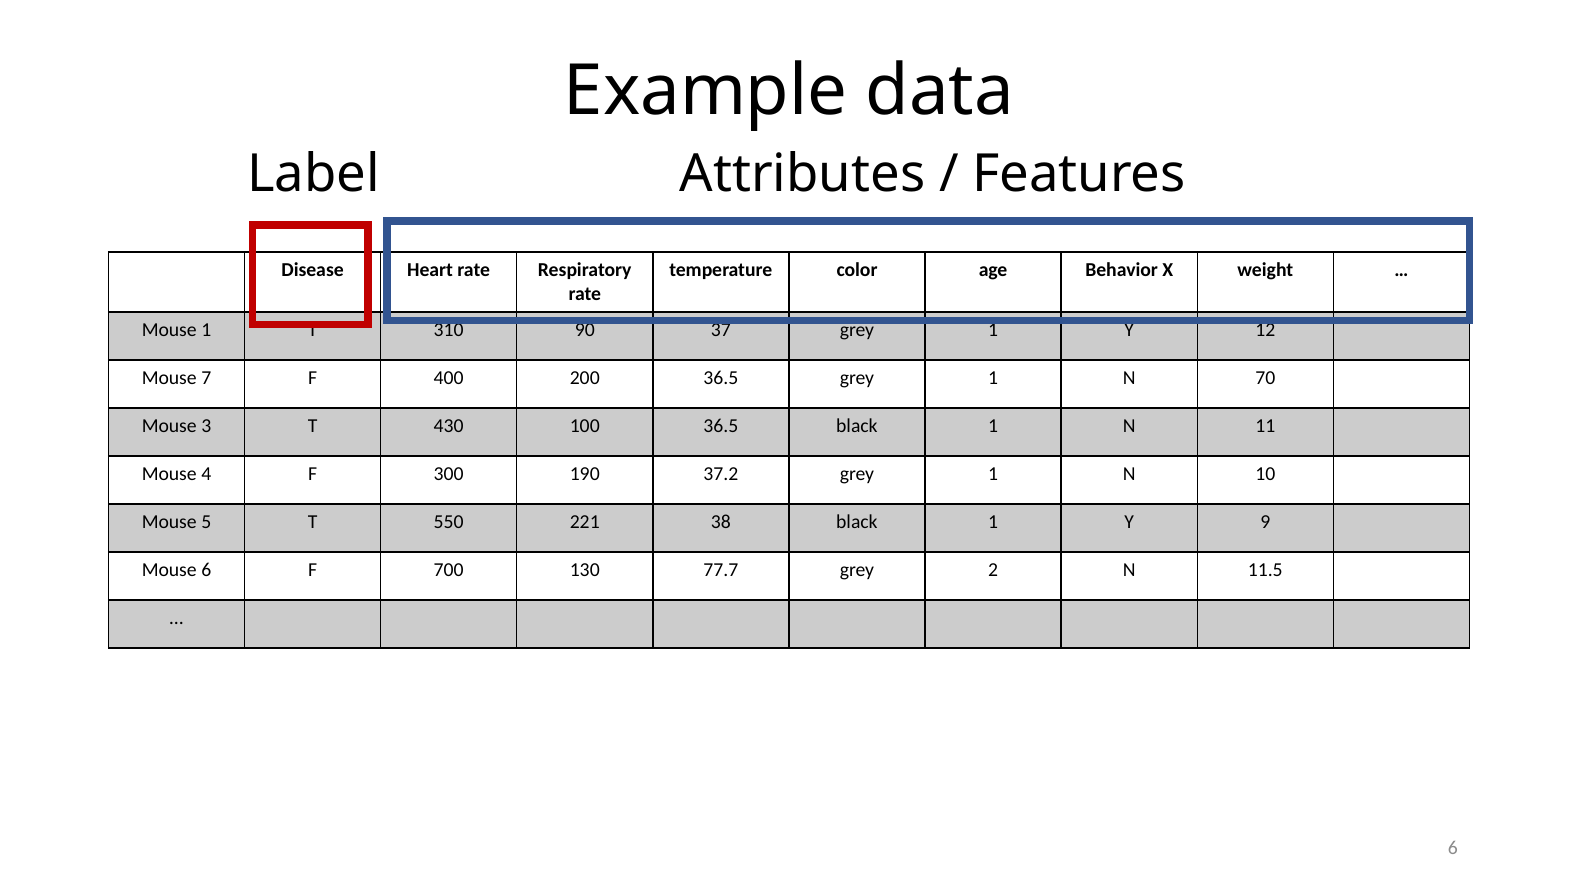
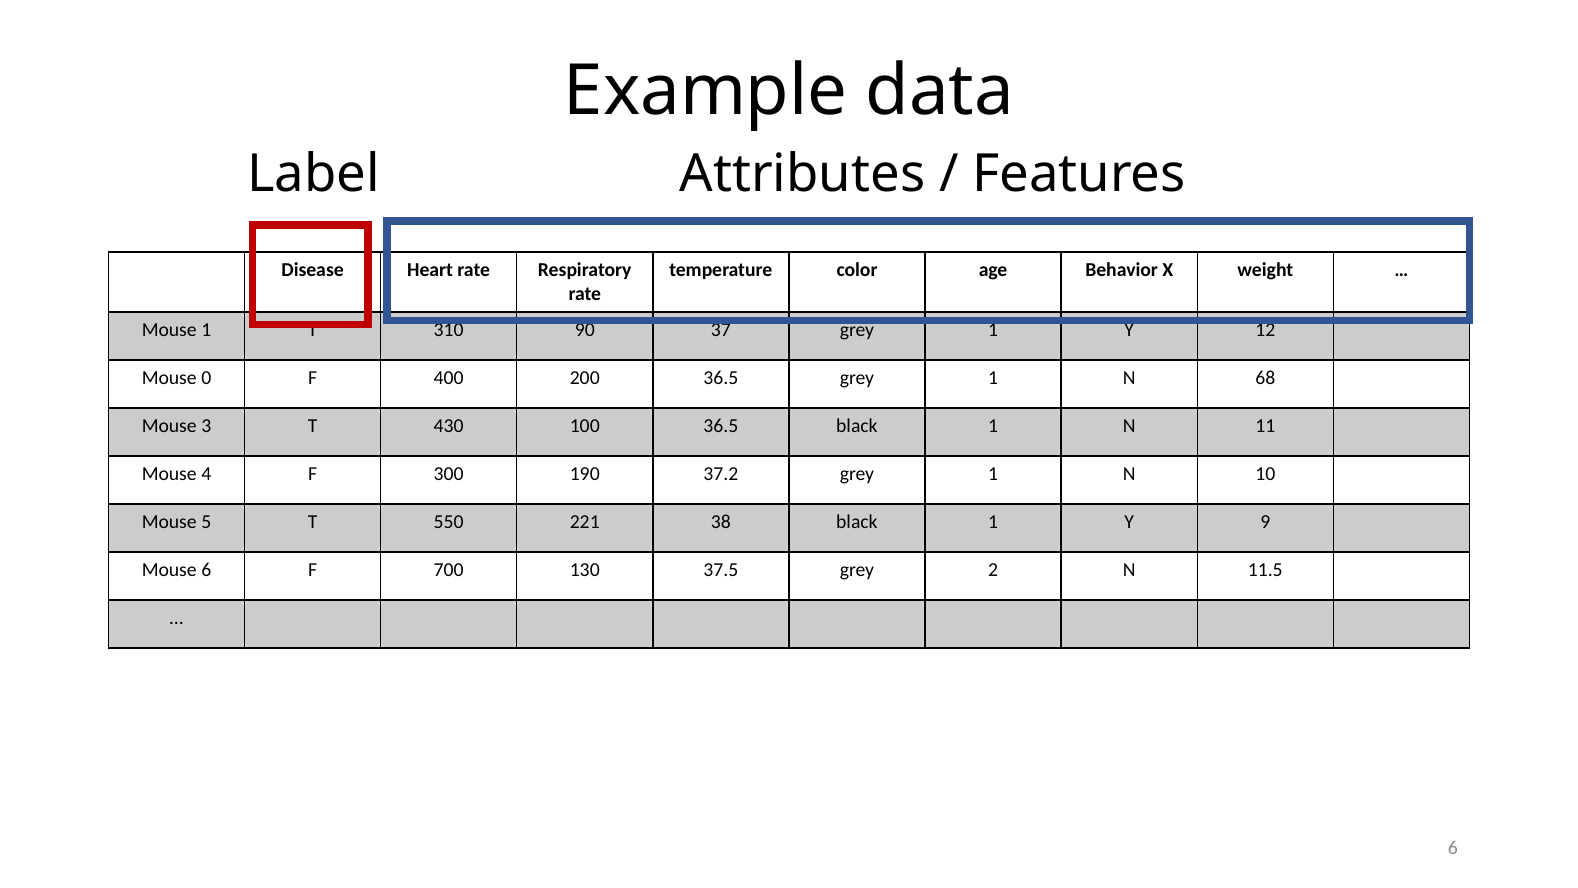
7: 7 -> 0 (206, 378)
70: 70 -> 68 (1265, 378)
77.7: 77.7 -> 37.5 (721, 570)
